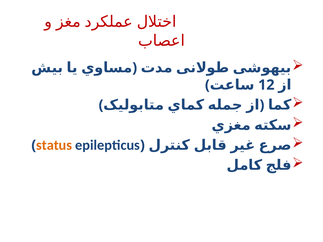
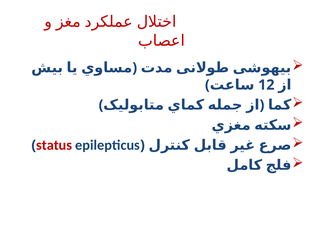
status colour: orange -> red (54, 145)
